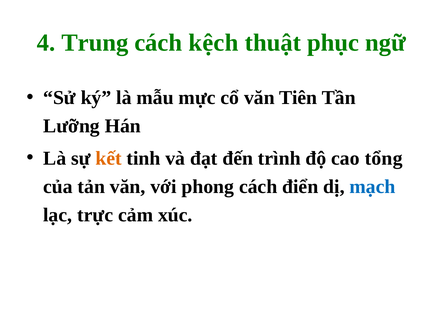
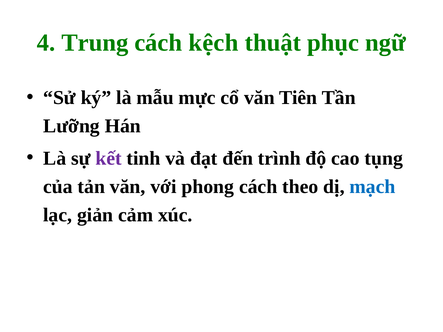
kết colour: orange -> purple (109, 158)
tổng: tổng -> tụng (384, 158)
điển: điển -> theo (300, 187)
trực: trực -> giản (95, 215)
